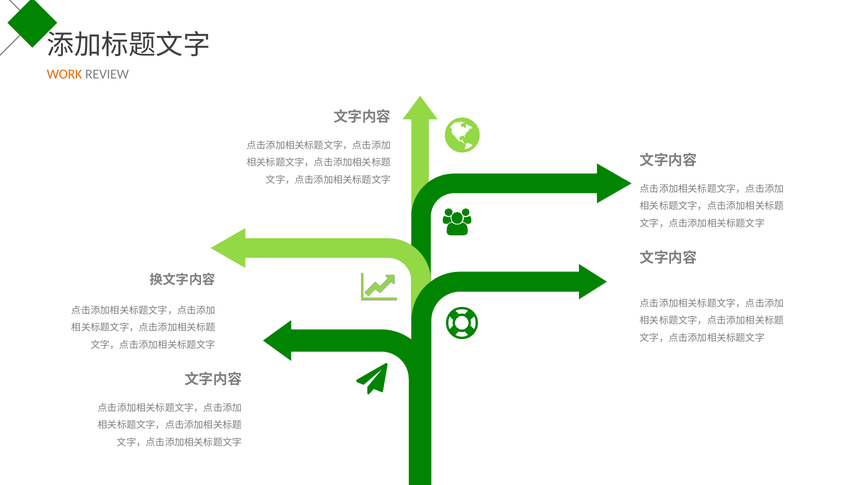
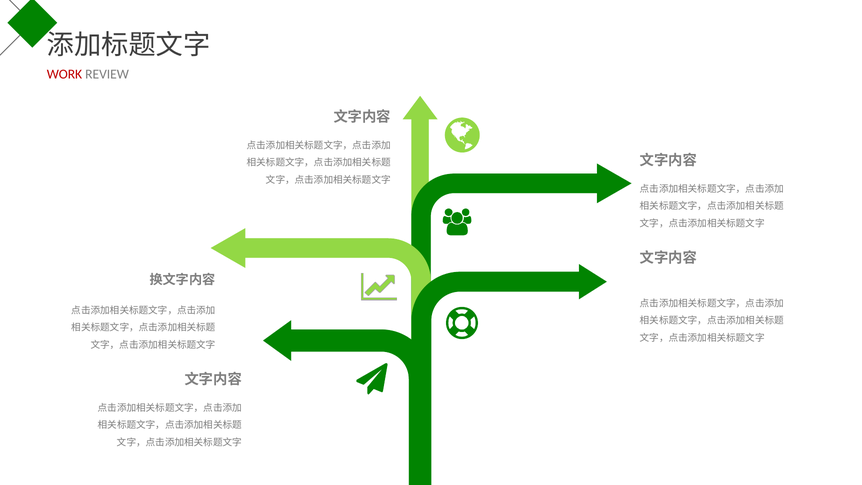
WORK colour: orange -> red (64, 74)
